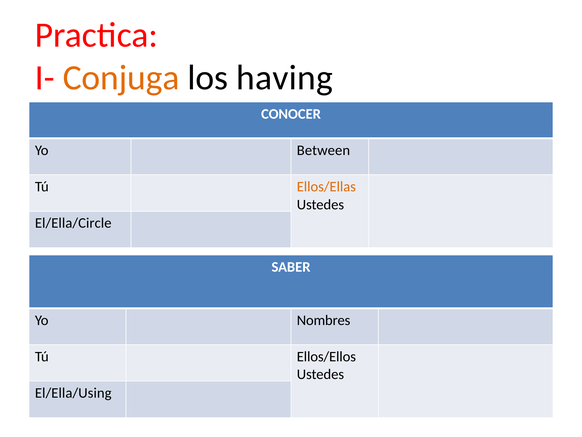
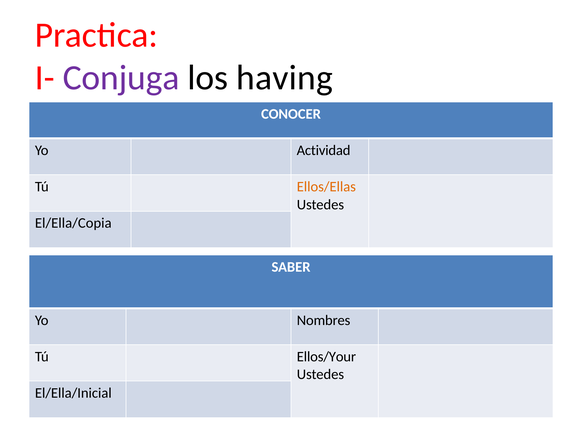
Conjuga colour: orange -> purple (121, 78)
Between: Between -> Actividad (324, 150)
El/Ella/Circle: El/Ella/Circle -> El/Ella/Copia (73, 223)
Ellos/Ellos: Ellos/Ellos -> Ellos/Your (326, 356)
El/Ella/Using: El/Ella/Using -> El/Ella/Inicial (73, 393)
